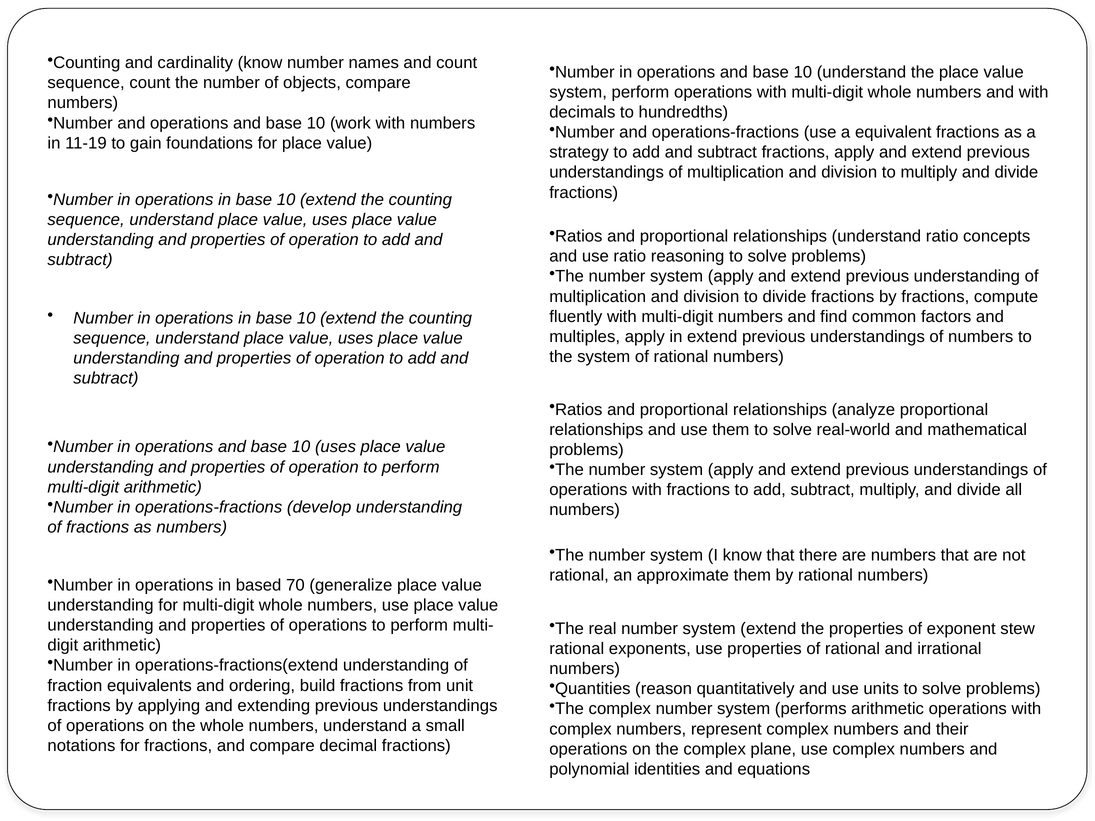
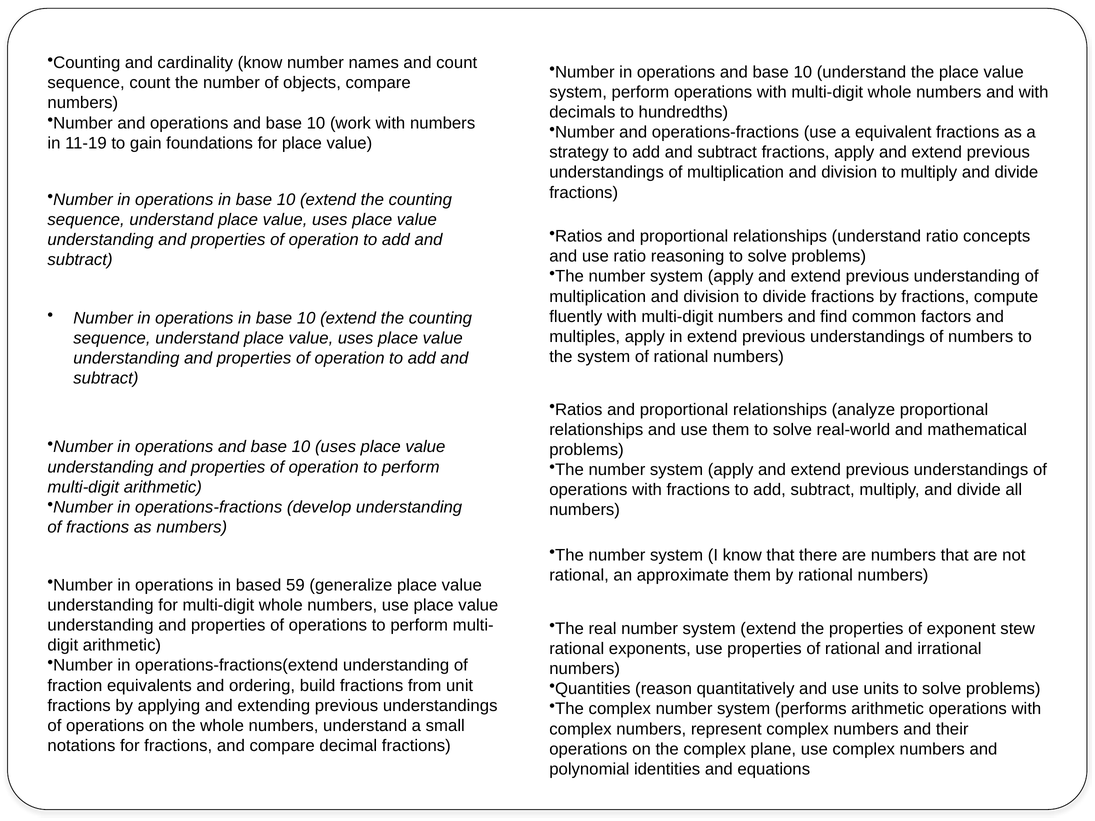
70: 70 -> 59 (295, 585)
